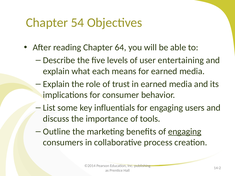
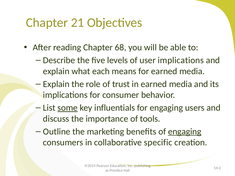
54: 54 -> 21 (77, 23)
64: 64 -> 68 (121, 48)
user entertaining: entertaining -> implications (181, 60)
some underline: none -> present (68, 108)
process: process -> specific (158, 143)
